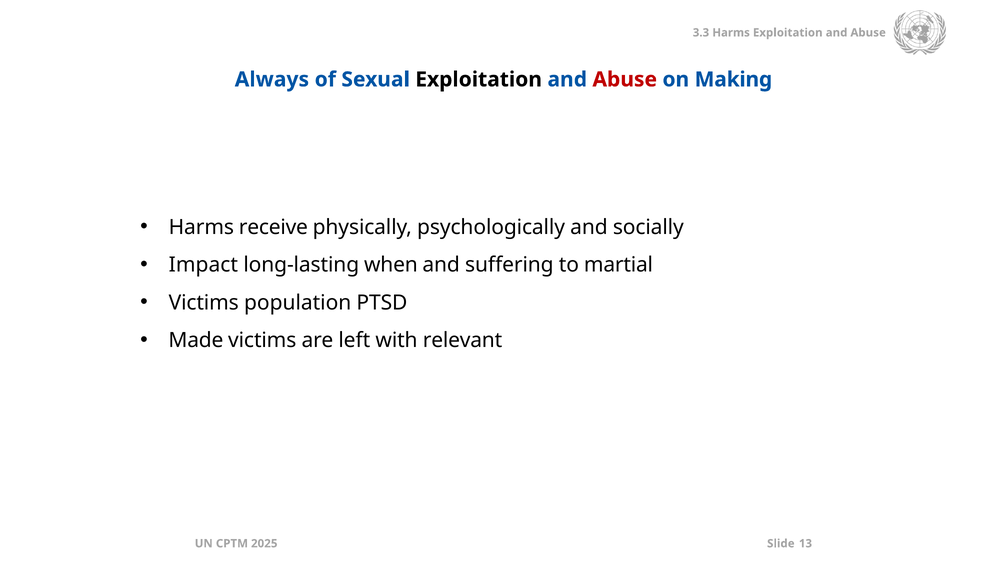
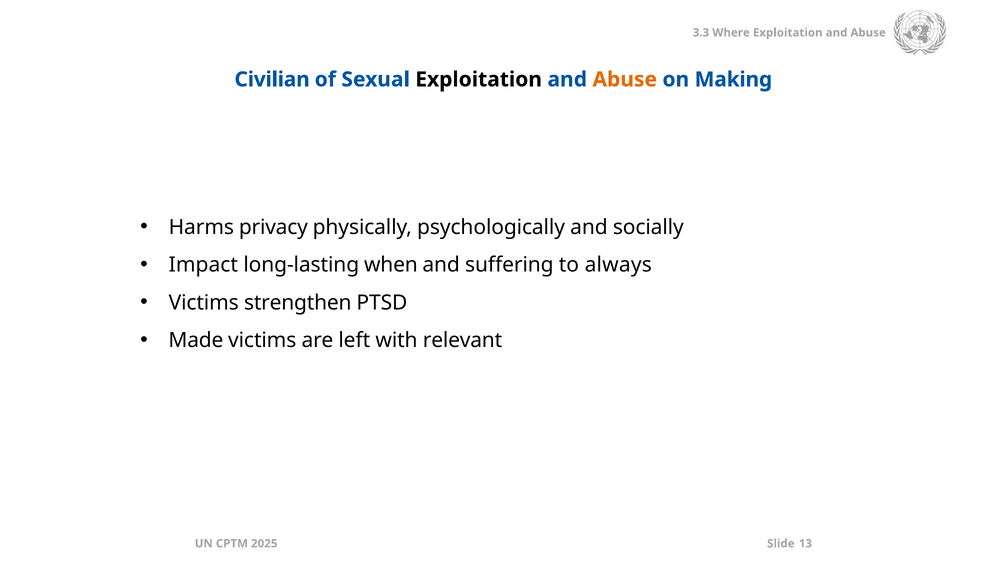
Harms: Harms -> Where (731, 33)
Always: Always -> Civilian (272, 80)
Abuse colour: red -> orange (625, 80)
receive: receive -> privacy (273, 227)
martial: martial -> always (618, 265)
population: population -> strengthen (298, 303)
